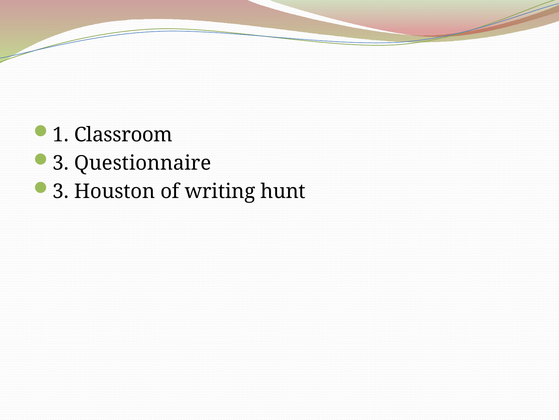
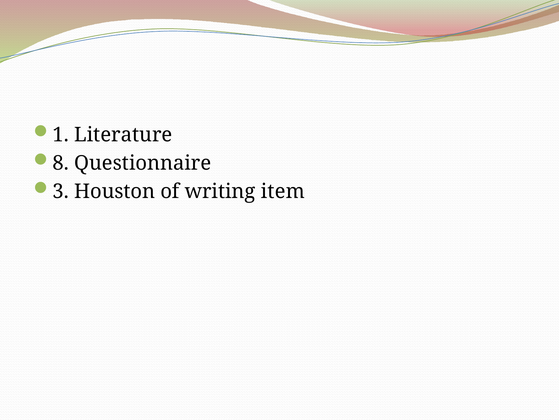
Classroom: Classroom -> Literature (123, 135)
3: 3 -> 8 (61, 163)
hunt: hunt -> item (283, 191)
